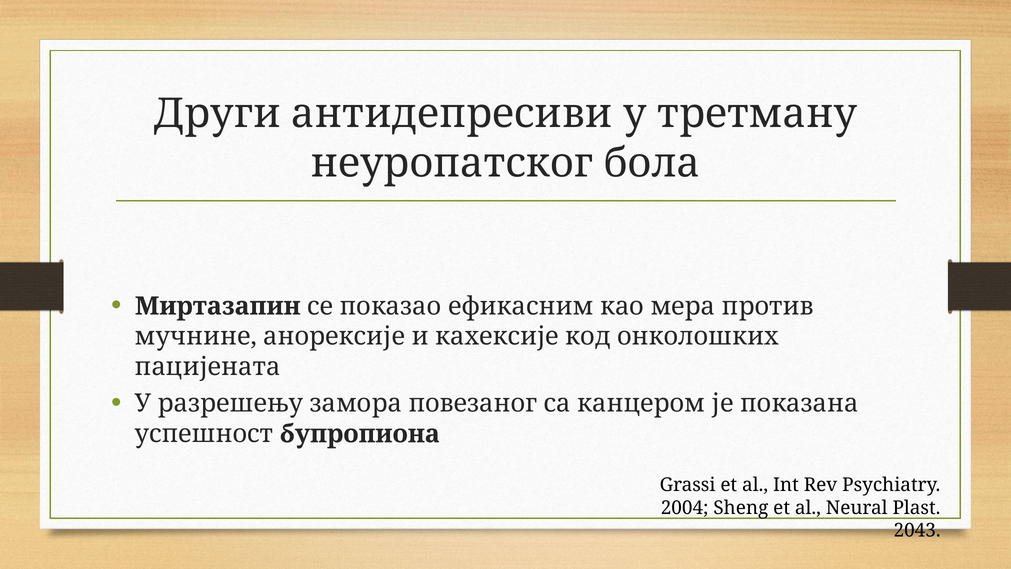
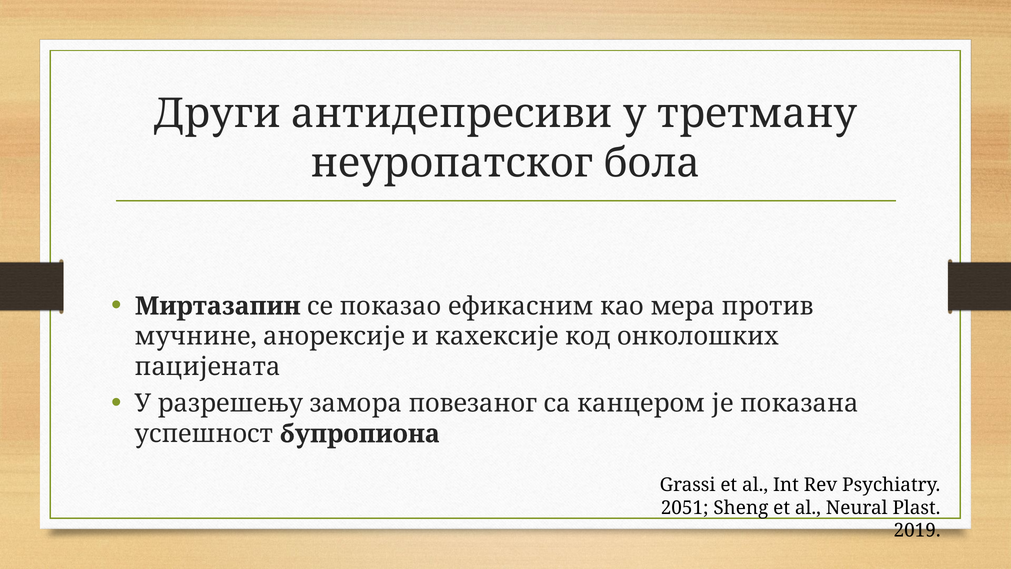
2004: 2004 -> 2051 (685, 507)
2043: 2043 -> 2019 (917, 530)
